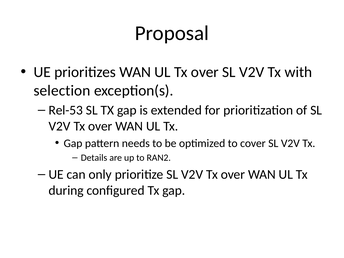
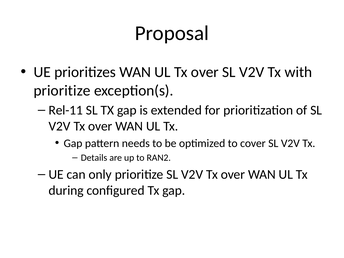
selection: selection -> prioritize (62, 91)
Rel-53: Rel-53 -> Rel-11 (66, 110)
